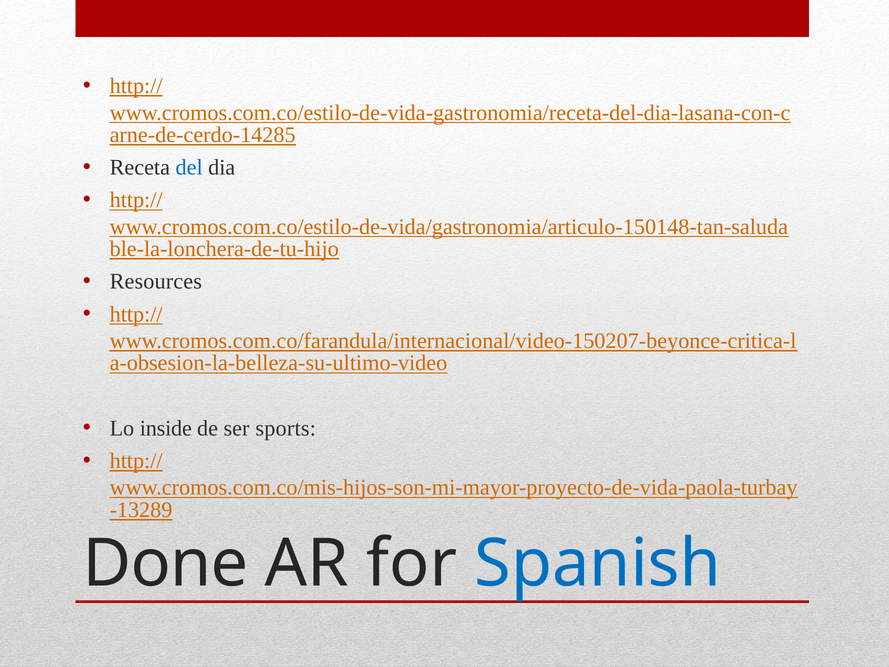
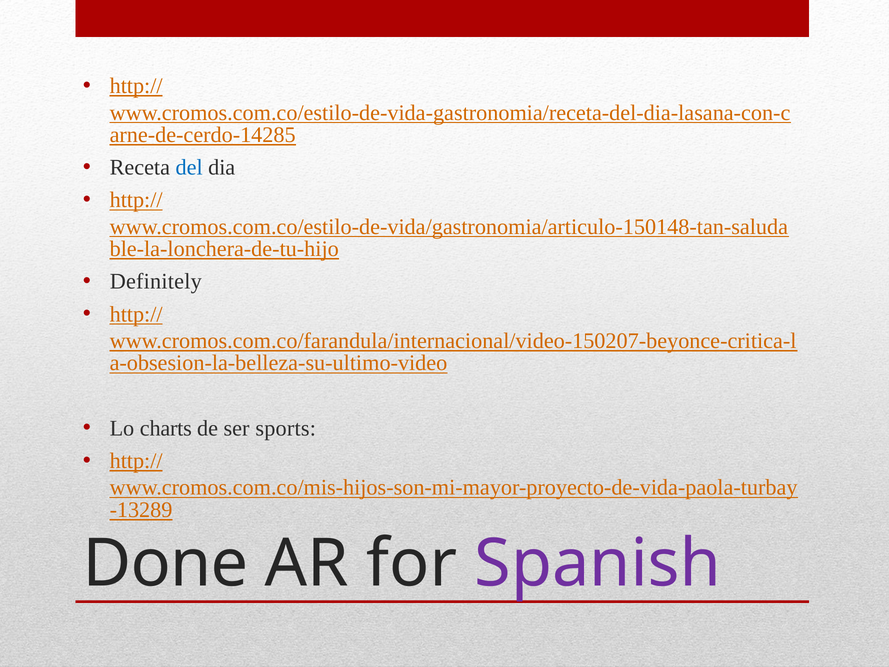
Resources: Resources -> Definitely (156, 282)
inside: inside -> charts (166, 428)
Spanish colour: blue -> purple (598, 563)
